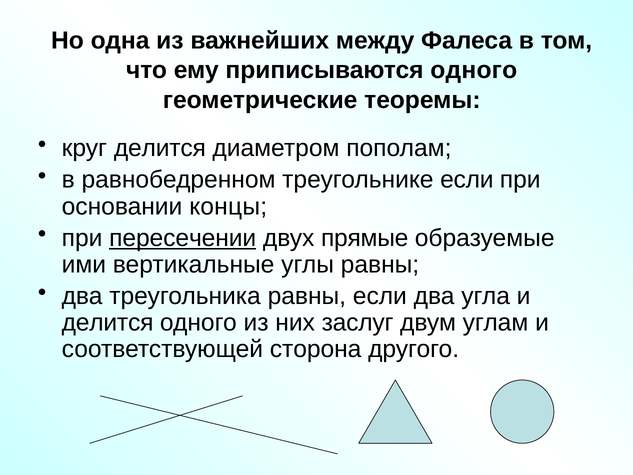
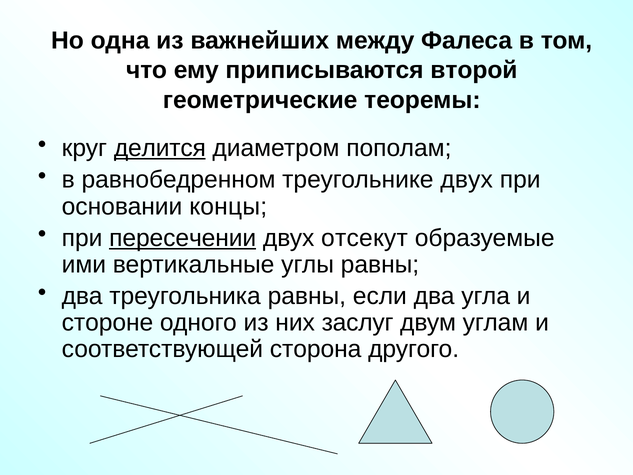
приписываются одного: одного -> второй (474, 70)
делится underline: none -> present (160, 148)
треугольнике если: если -> двух (467, 180)
прямые: прямые -> отсекут (364, 238)
делится: делится -> стороне (108, 323)
